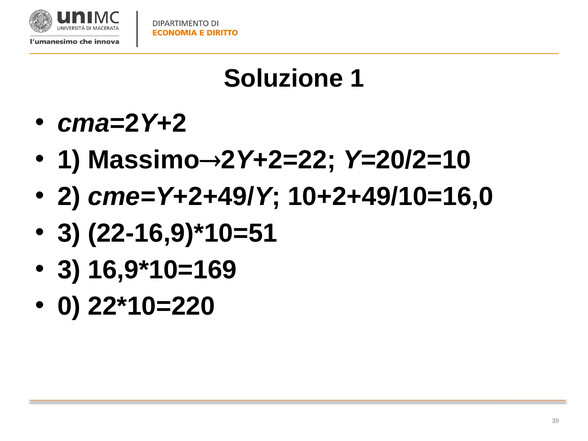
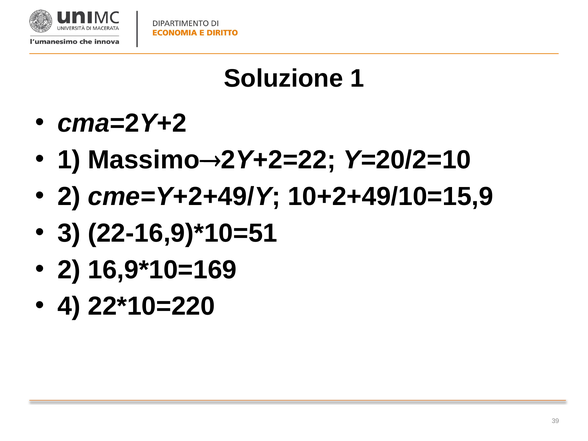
10+2+49/10=16,0: 10+2+49/10=16,0 -> 10+2+49/10=15,9 (391, 197)
3: 3 -> 2 (69, 270)
0: 0 -> 4 (69, 306)
